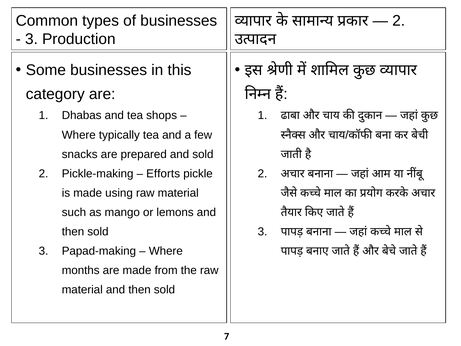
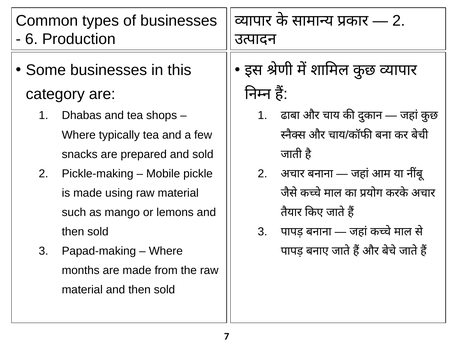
3: 3 -> 6 (31, 39)
Efforts: Efforts -> Mobile (163, 173)
